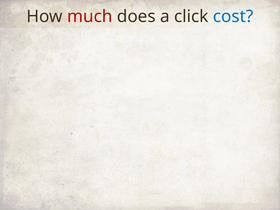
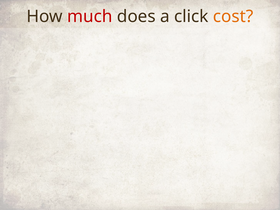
cost colour: blue -> orange (233, 16)
